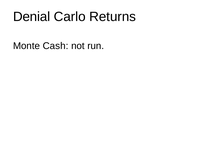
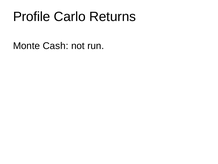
Denial: Denial -> Profile (32, 17)
